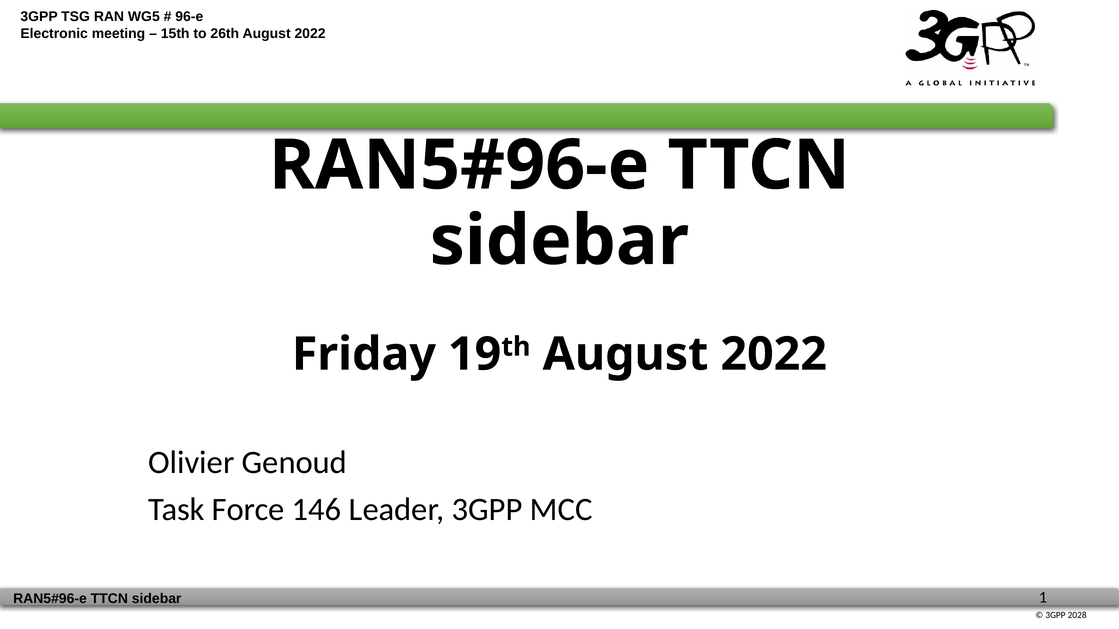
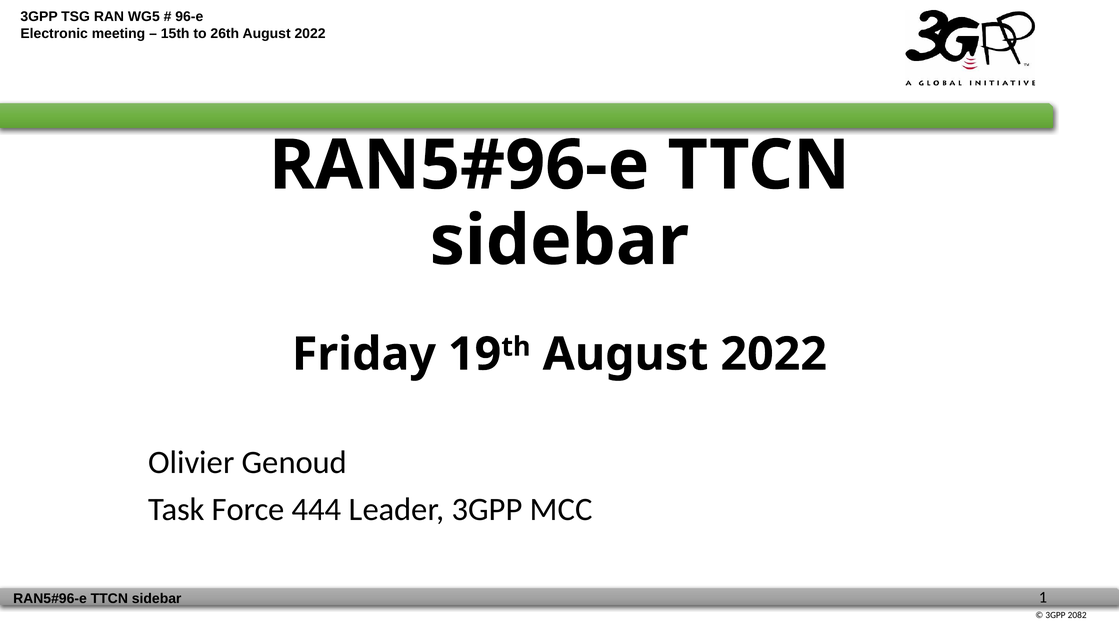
146: 146 -> 444 (317, 510)
2028: 2028 -> 2082 (1077, 615)
